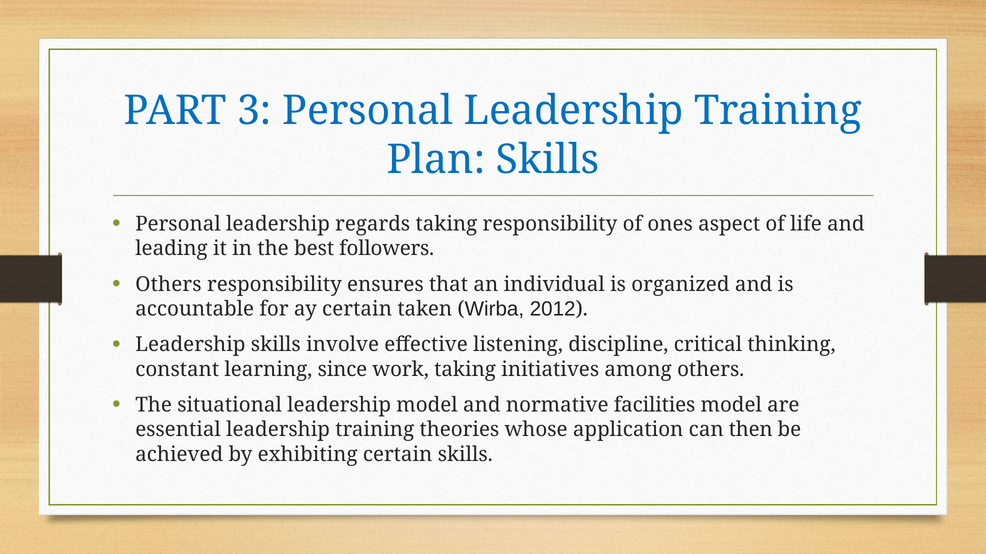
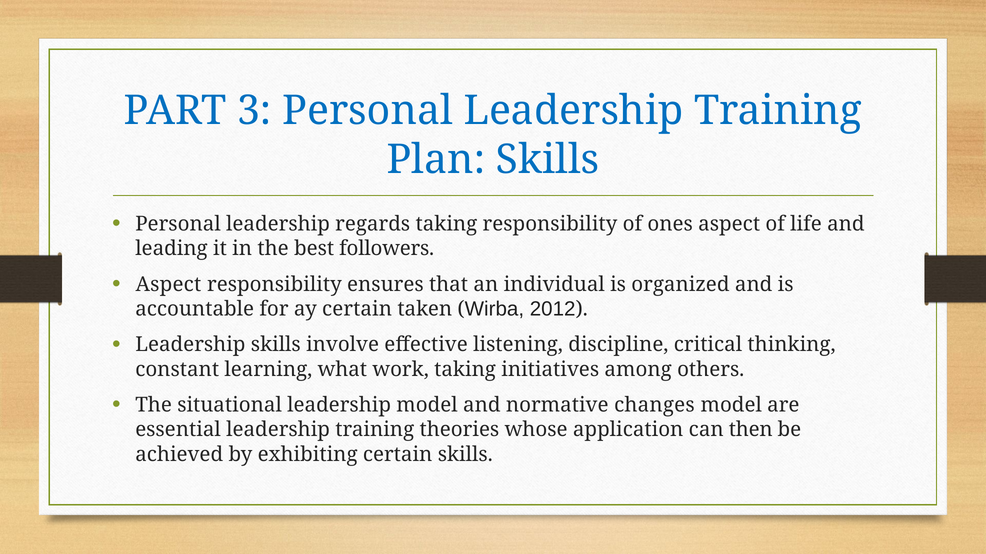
Others: Others -> Aspect (168, 285)
since: since -> what (342, 370)
facilities: facilities -> changes (654, 405)
